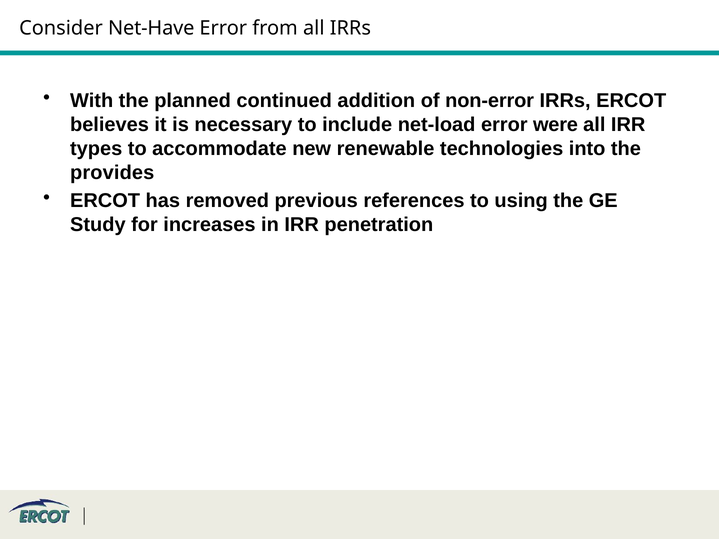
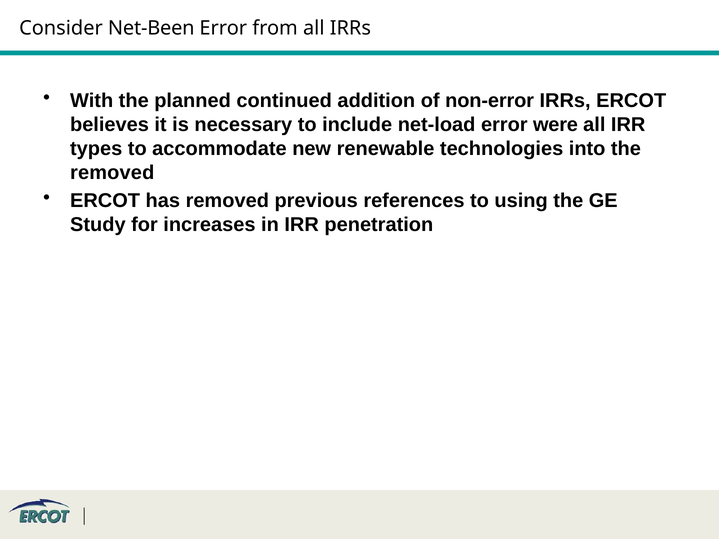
Net-Have: Net-Have -> Net-Been (151, 28)
provides: provides -> removed (112, 173)
